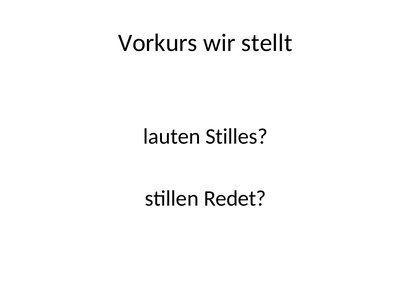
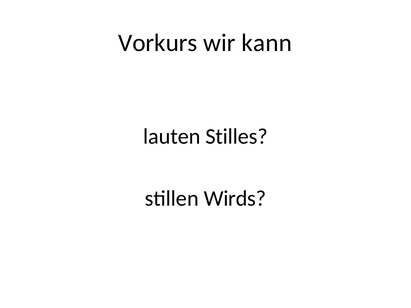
stellt: stellt -> kann (267, 43)
Redet: Redet -> Wirds (235, 199)
